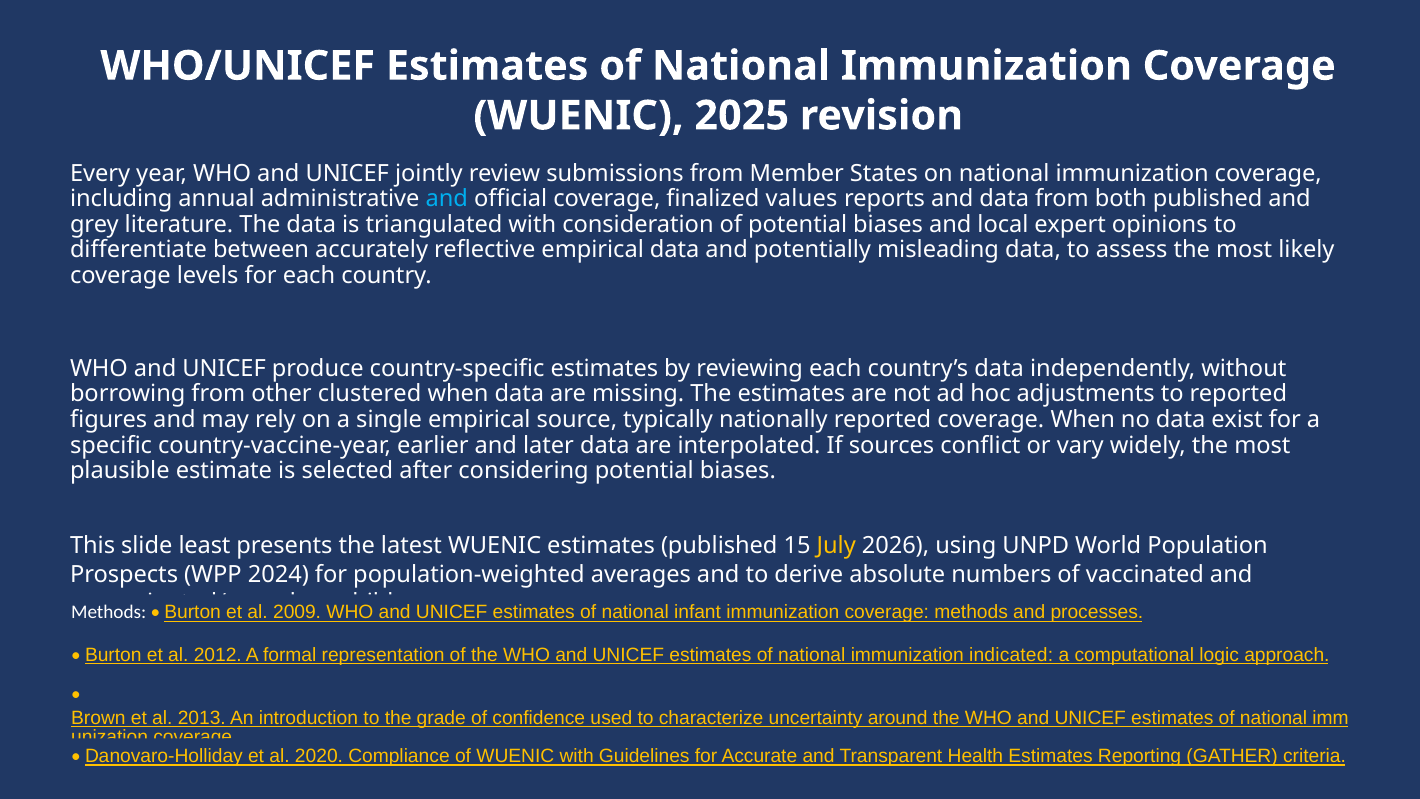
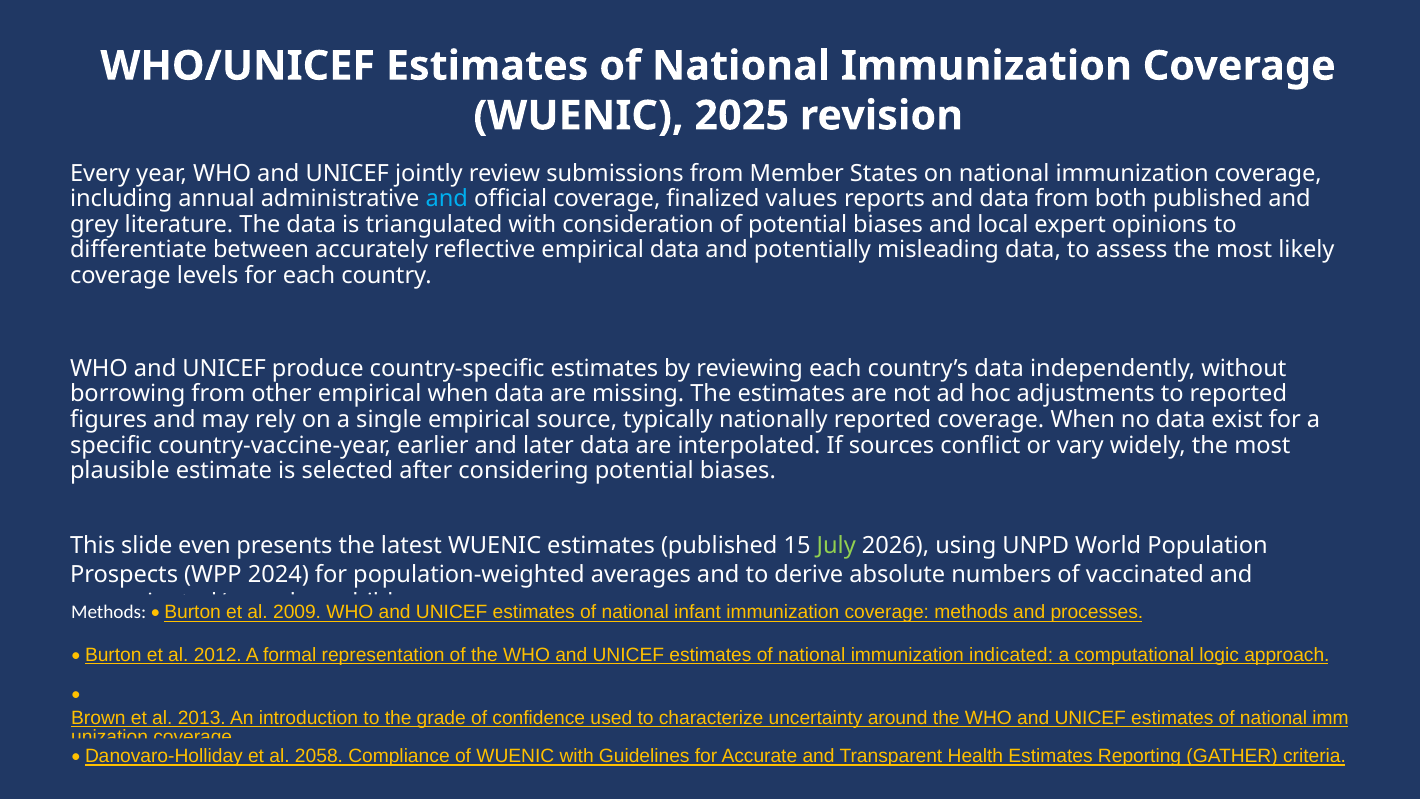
other clustered: clustered -> empirical (370, 394)
least: least -> even (205, 546)
July colour: yellow -> light green (836, 546)
2020: 2020 -> 2058 (319, 756)
